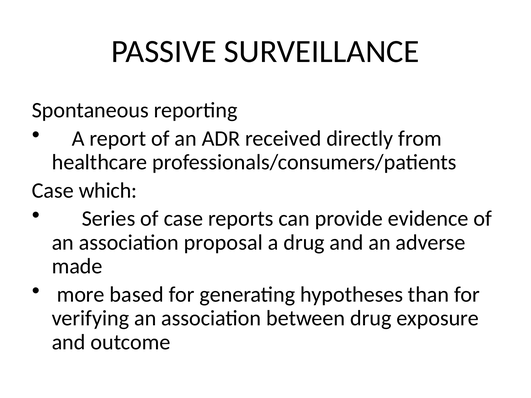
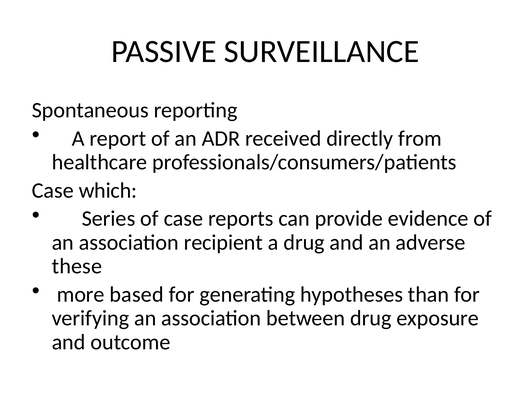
proposal: proposal -> recipient (223, 243)
made: made -> these (77, 267)
